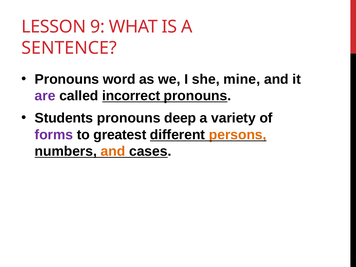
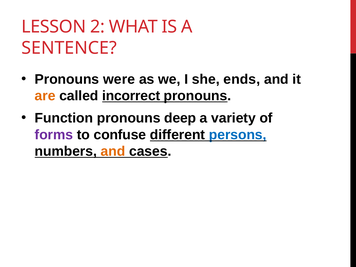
9: 9 -> 2 (97, 27)
word: word -> were (119, 79)
mine: mine -> ends (242, 79)
are colour: purple -> orange (45, 96)
Students: Students -> Function (64, 118)
greatest: greatest -> confuse (120, 135)
persons colour: orange -> blue (238, 135)
